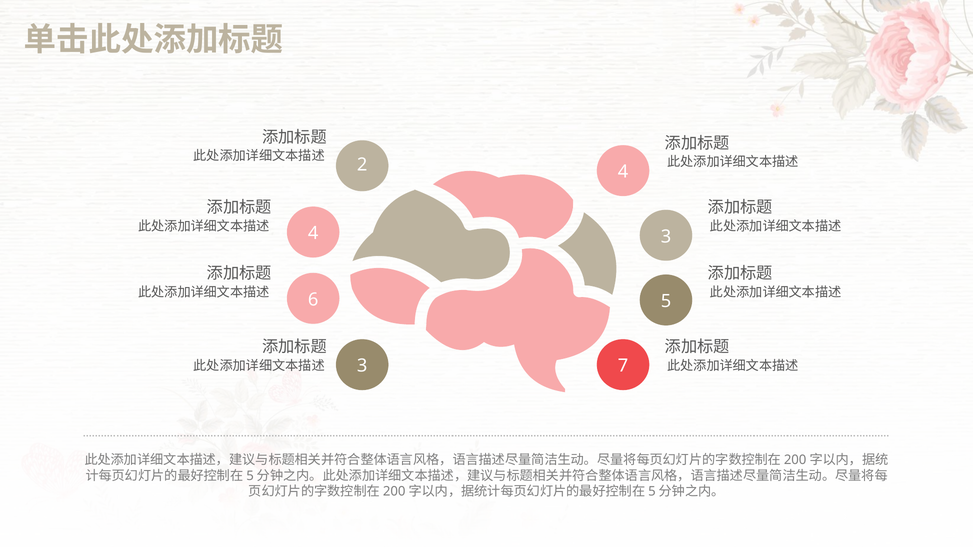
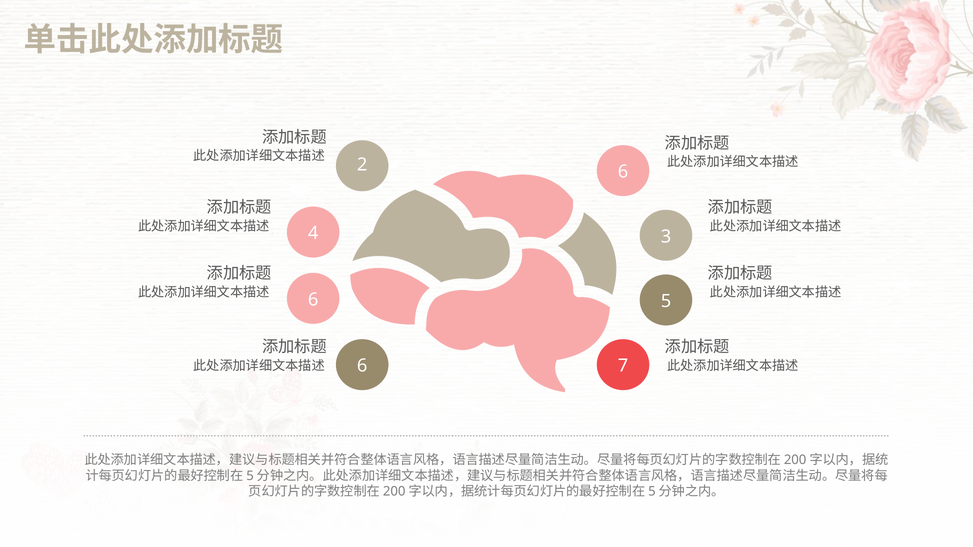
2 4: 4 -> 6 (623, 172)
3: 3 -> 6 (362, 366)
